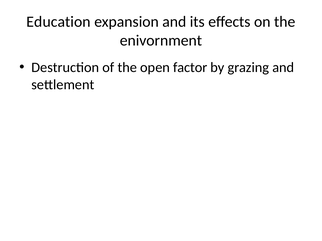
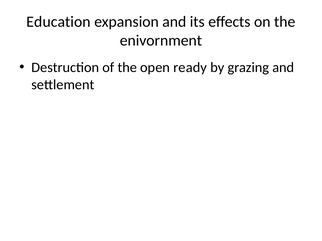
factor: factor -> ready (190, 68)
